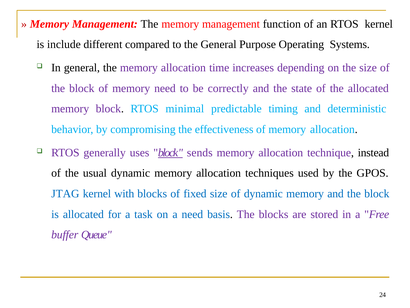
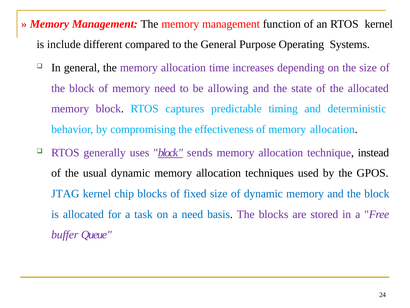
correctly: correctly -> allowing (228, 88)
minimal: minimal -> captures (185, 109)
with: with -> chip (124, 193)
